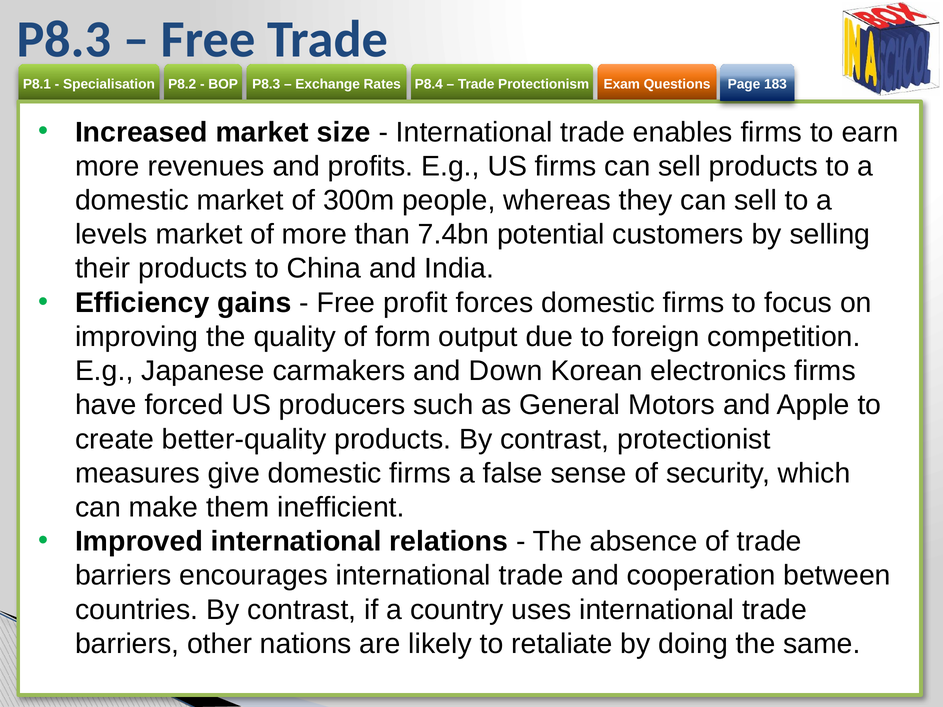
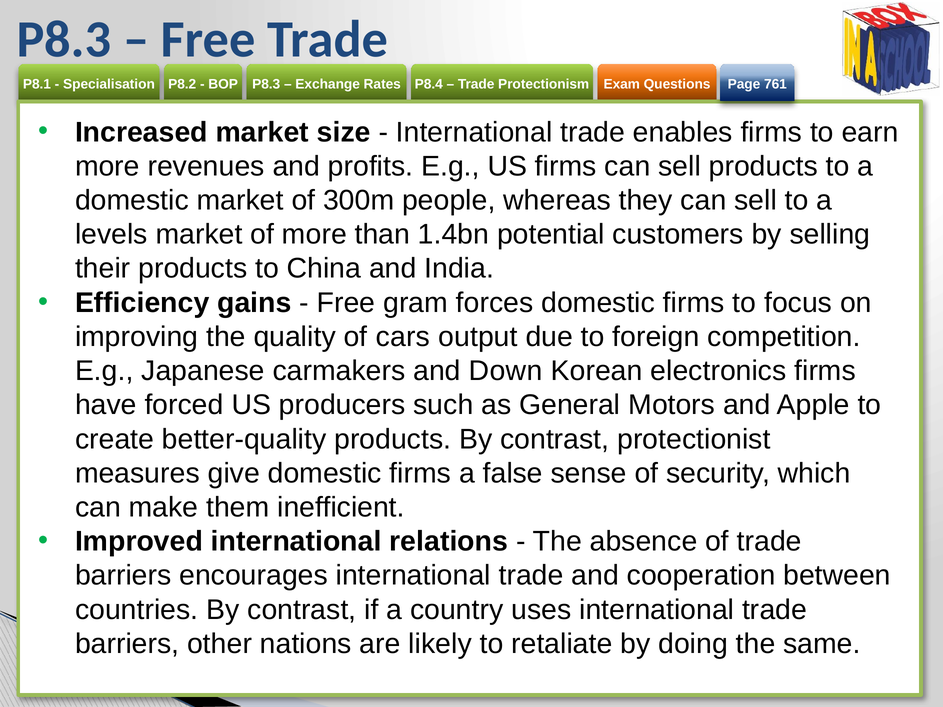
183: 183 -> 761 (775, 84)
7.4bn: 7.4bn -> 1.4bn (454, 235)
profit: profit -> gram (416, 303)
form: form -> cars (403, 337)
